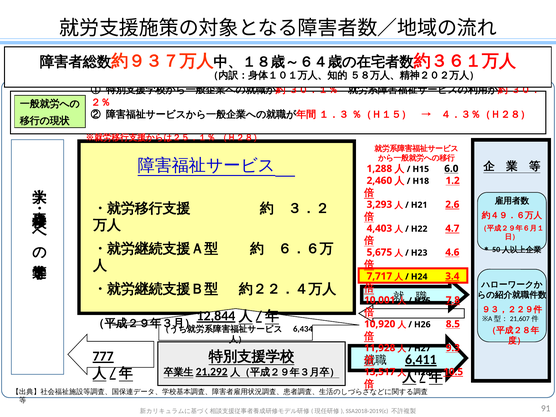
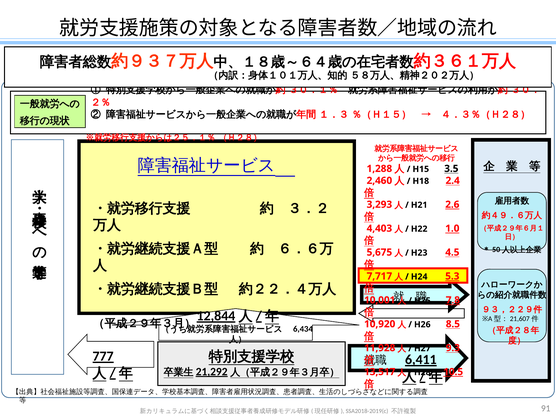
6.0: 6.0 -> 3.5 (451, 169)
1.2: 1.2 -> 2.4 (453, 181)
4.7: 4.7 -> 1.0 (452, 228)
4.6: 4.6 -> 4.5 (452, 252)
3.4: 3.4 -> 5.3 (452, 276)
